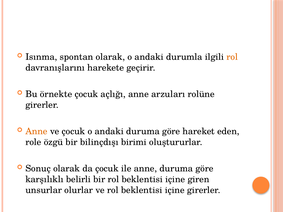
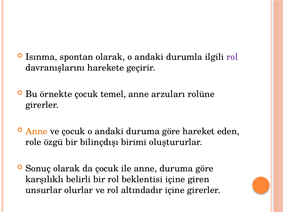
rol colour: orange -> purple (232, 57)
açlığı: açlığı -> temel (113, 94)
ve rol beklentisi: beklentisi -> altındadır (142, 190)
